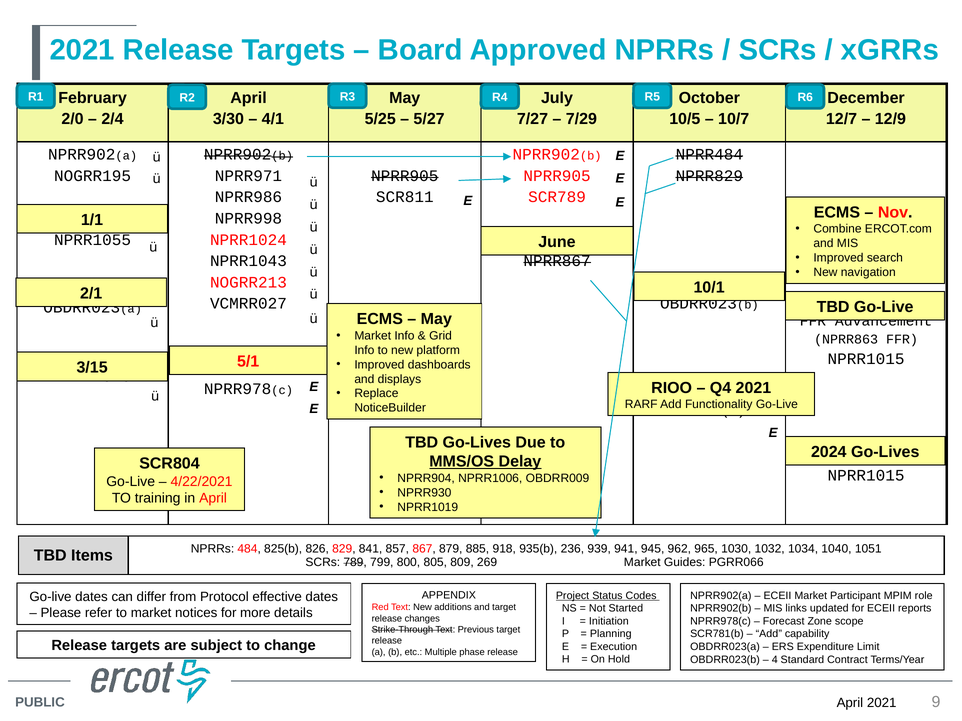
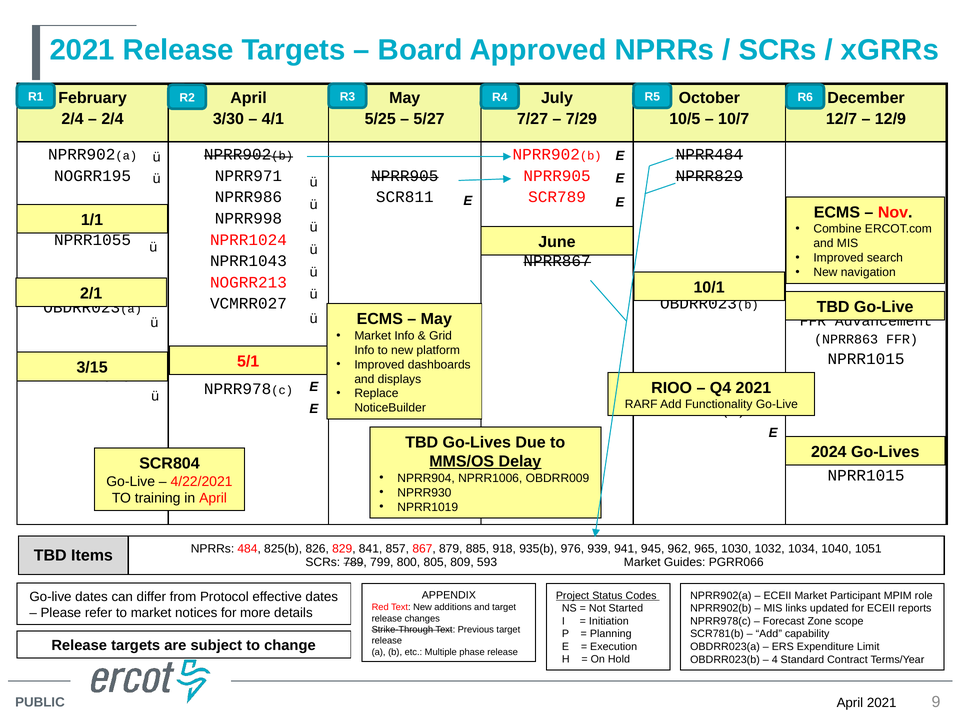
2/0: 2/0 -> 2/4 (72, 119)
236: 236 -> 976 (572, 549)
269: 269 -> 593 (487, 563)
